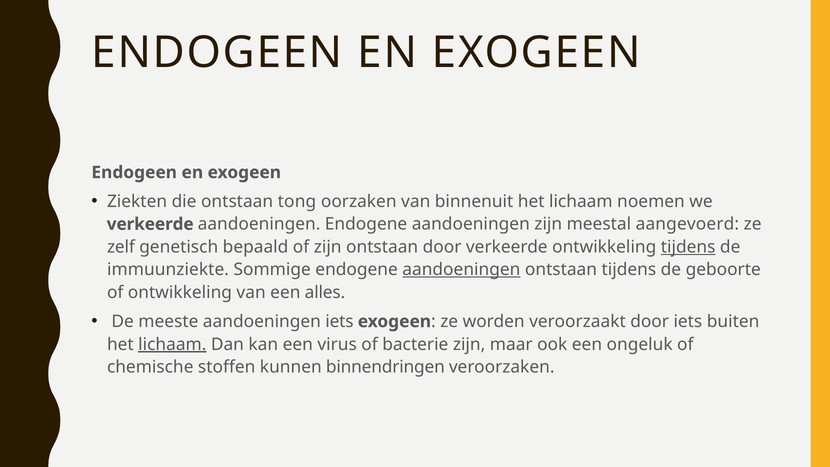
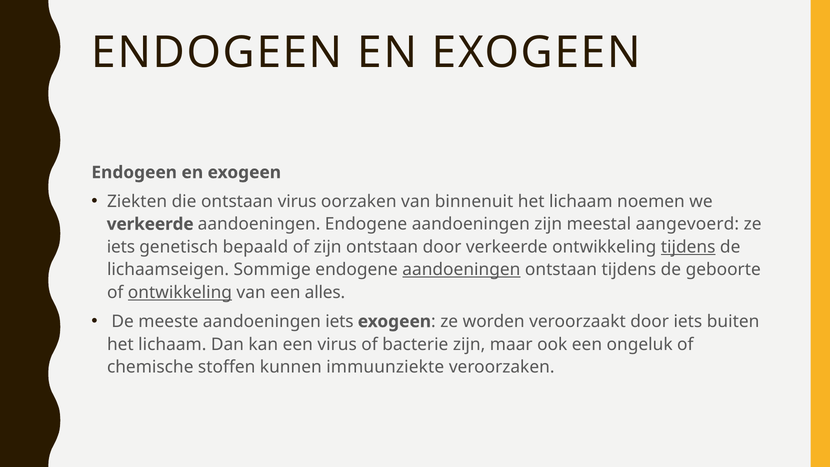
ontstaan tong: tong -> virus (297, 201)
zelf: zelf -> iets (121, 247)
immuunziekte: immuunziekte -> lichaamseigen (168, 270)
ontwikkeling underline: none -> present (180, 293)
lichaam underline: present -> none (172, 344)
binnendringen: binnendringen -> immuunziekte (385, 367)
